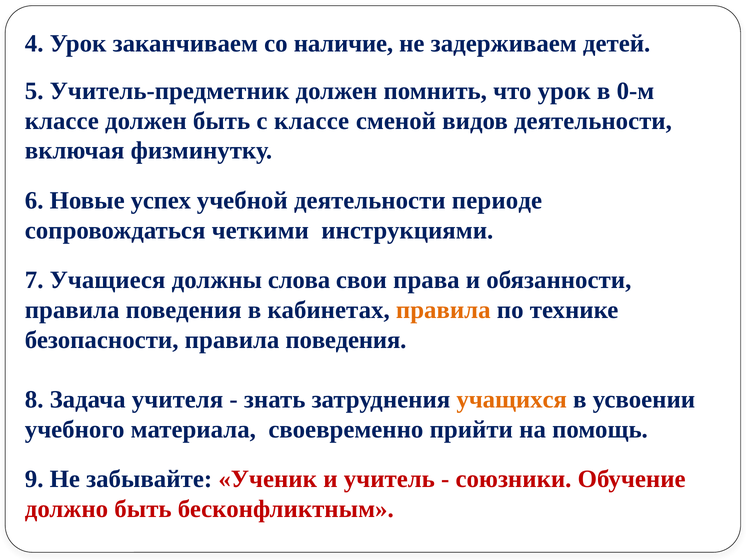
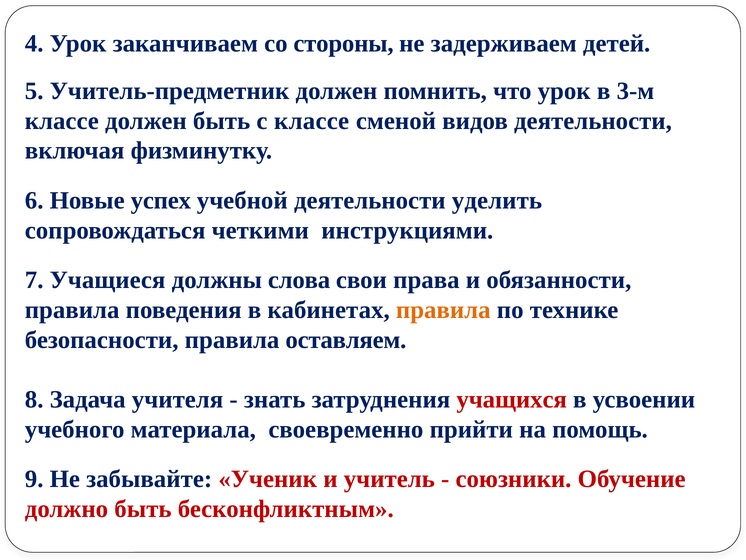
наличие: наличие -> стороны (344, 44)
0-м: 0-м -> 3-м (635, 91)
периоде: периоде -> уделить (497, 200)
безопасности правила поведения: поведения -> оставляем (346, 340)
учащихся colour: orange -> red (512, 399)
